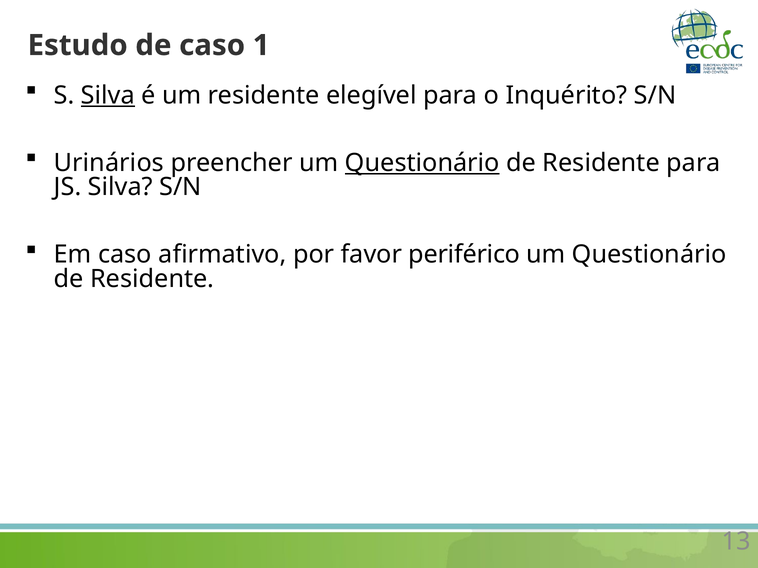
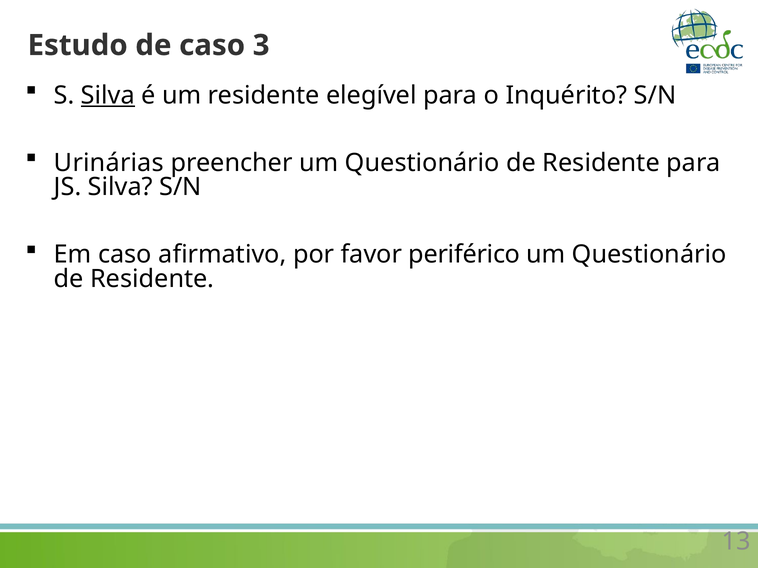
1: 1 -> 3 (261, 45)
Urinários: Urinários -> Urinárias (109, 163)
Questionário underline: present -> none (422, 163)
